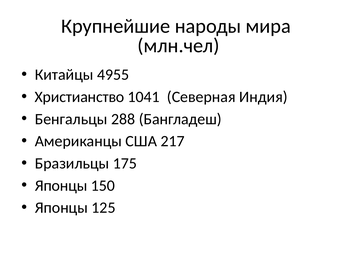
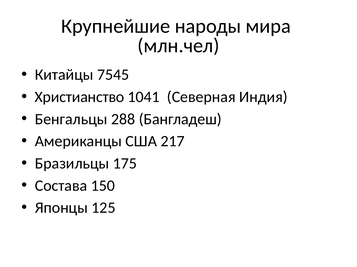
4955: 4955 -> 7545 (113, 75)
Японцы: Японцы -> Состава (61, 186)
